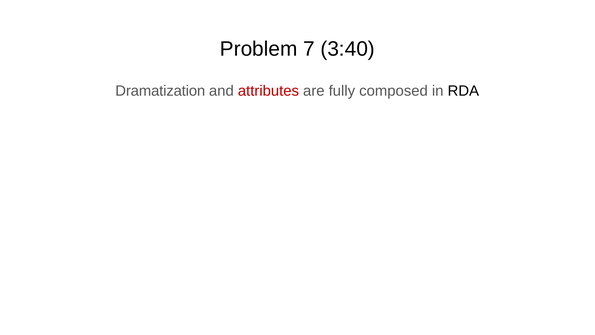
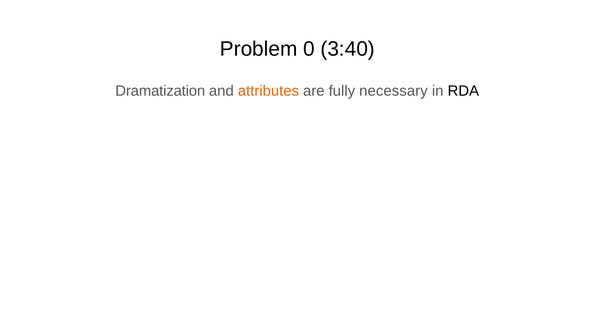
7: 7 -> 0 (309, 49)
attributes colour: red -> orange (268, 91)
composed: composed -> necessary (393, 91)
